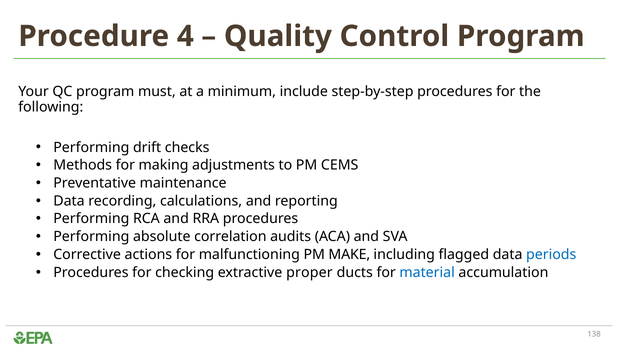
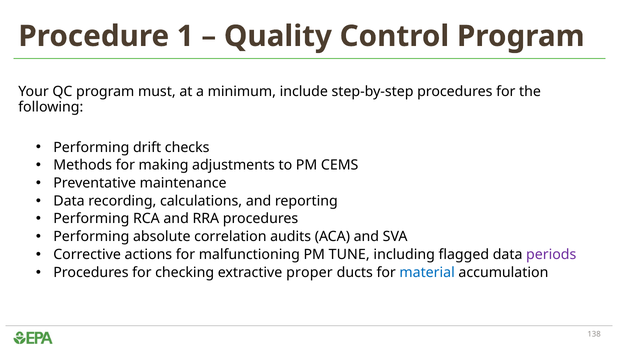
4: 4 -> 1 (185, 36)
MAKE: MAKE -> TUNE (349, 255)
periods colour: blue -> purple (551, 255)
